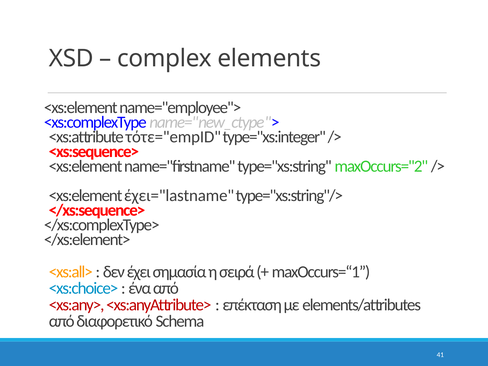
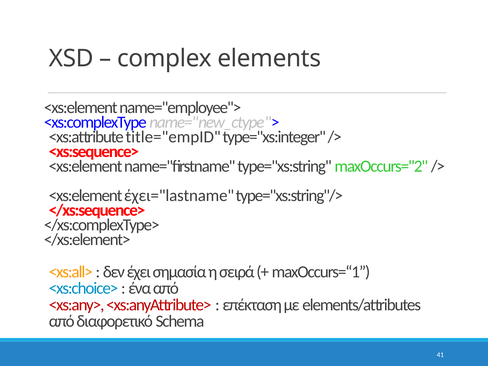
τότε="empID: τότε="empID -> title="empID (173, 137)
